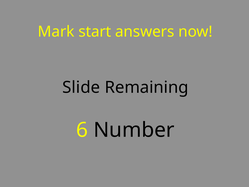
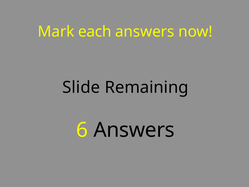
start: start -> each (95, 32)
6 Number: Number -> Answers (134, 130)
